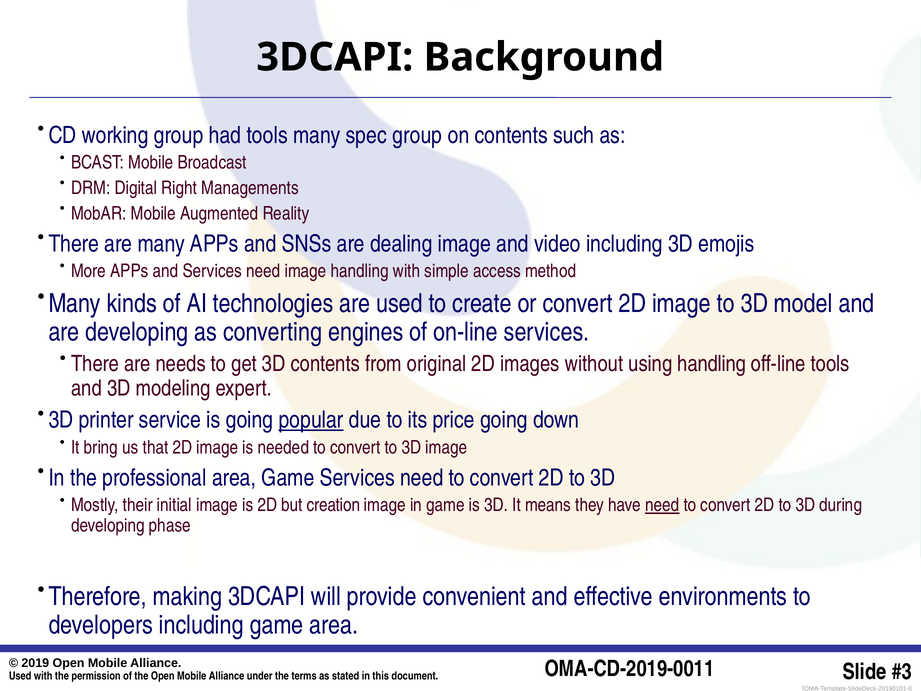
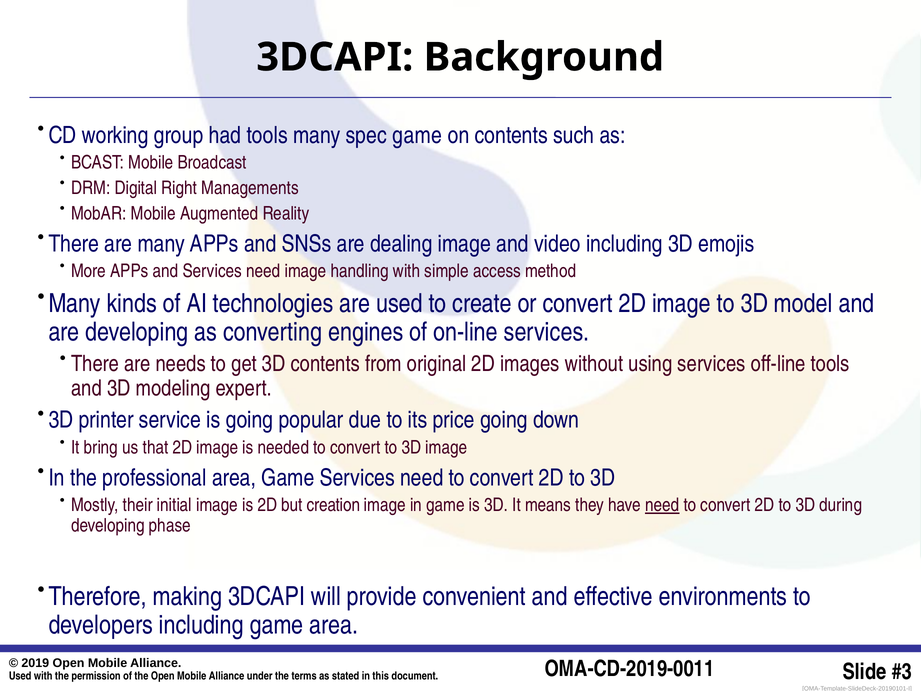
spec group: group -> game (417, 135)
using handling: handling -> services (712, 364)
popular underline: present -> none (311, 420)
